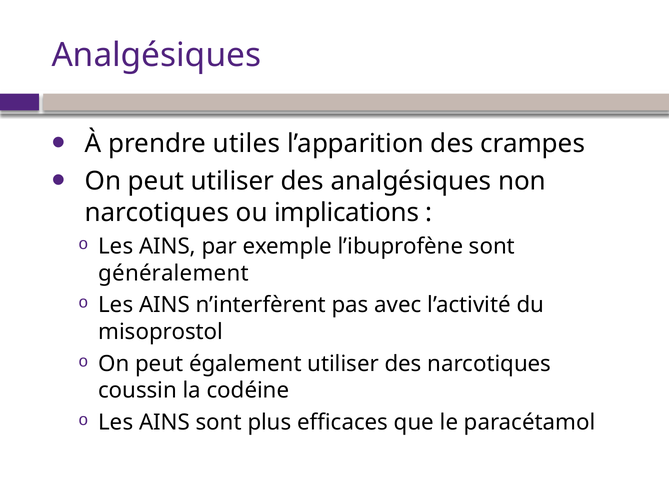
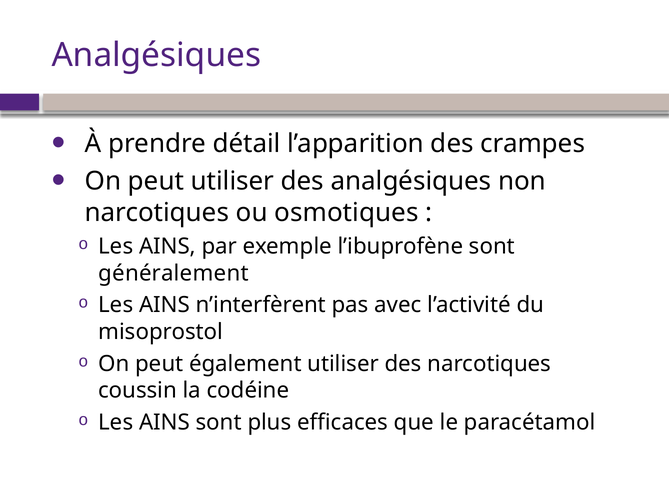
utiles: utiles -> détail (247, 143)
implications: implications -> osmotiques (346, 212)
